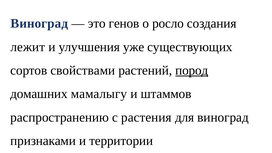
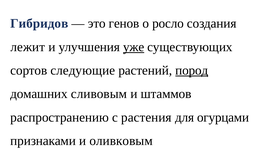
Виноград: Виноград -> Гибридов (39, 23)
уже underline: none -> present (134, 47)
свойствами: свойствами -> следующие (83, 70)
мамалыгу: мамалыгу -> сливовым (99, 94)
для виноград: виноград -> огурцами (223, 117)
территории: территории -> оливковым (121, 141)
